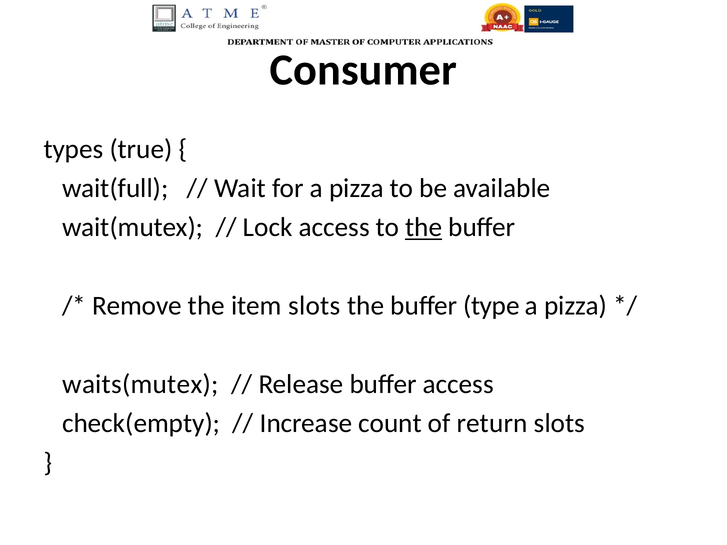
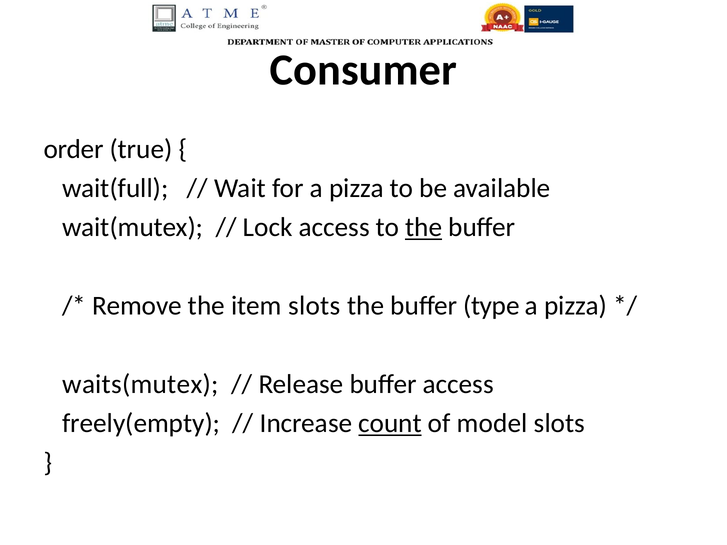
types: types -> order (74, 149)
check(empty: check(empty -> freely(empty (141, 424)
count underline: none -> present (390, 424)
return: return -> model (492, 424)
